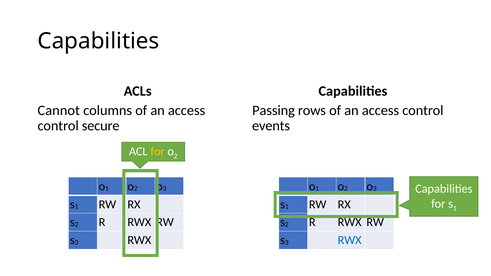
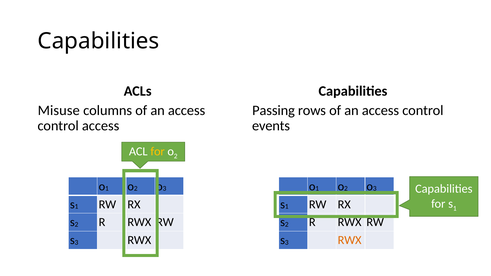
Cannot: Cannot -> Misuse (59, 110)
control secure: secure -> access (101, 126)
RWX colour: blue -> orange (350, 240)
